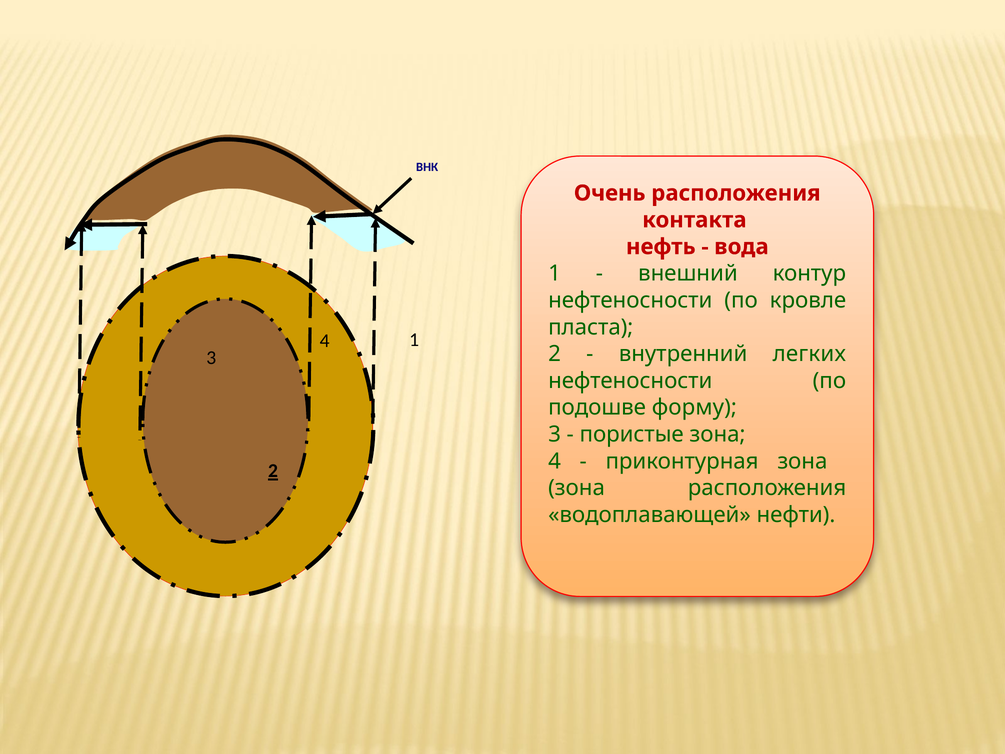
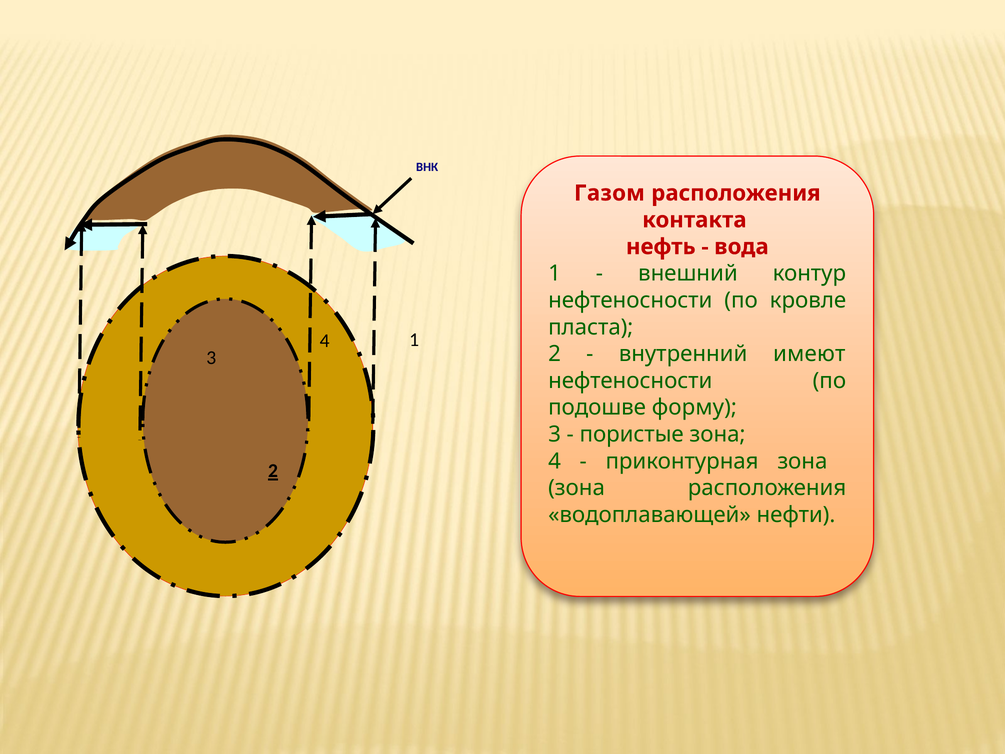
Очень: Очень -> Газом (609, 193)
легких: легких -> имеют (809, 354)
